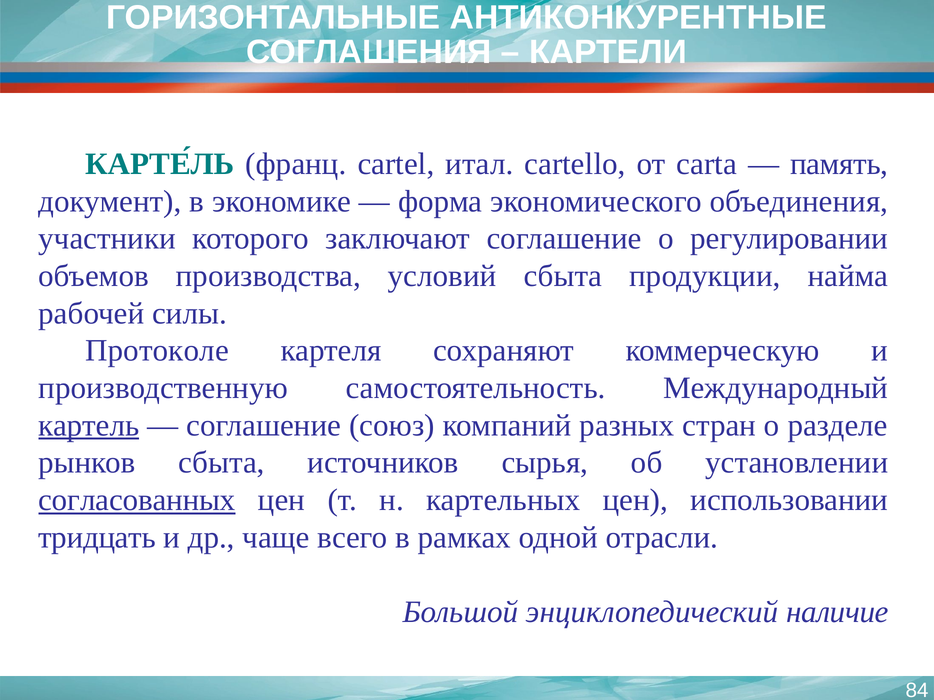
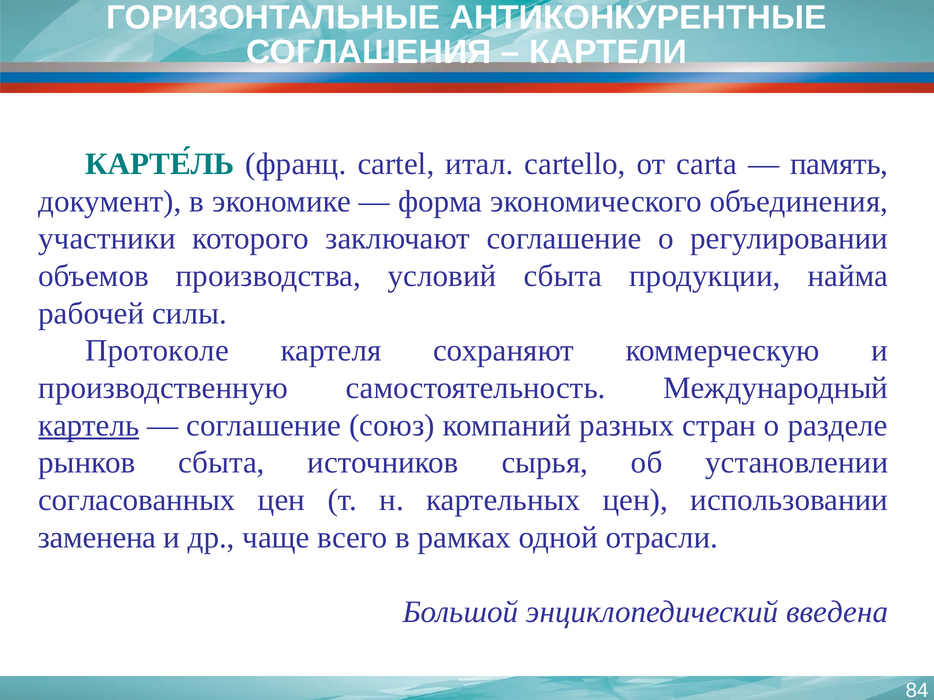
согласованных underline: present -> none (137, 500)
тридцать: тридцать -> заменена (97, 538)
наличие: наличие -> введена (837, 612)
